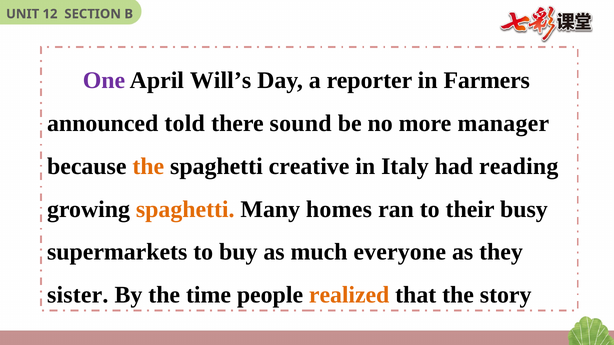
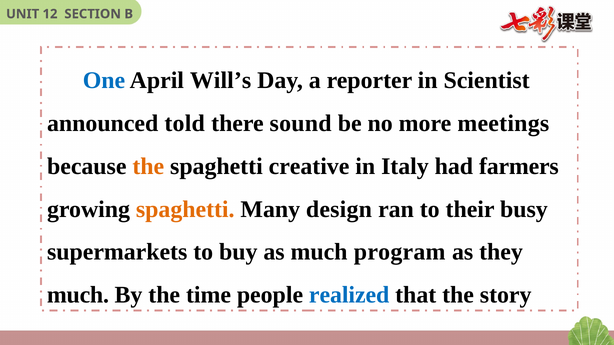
One colour: purple -> blue (104, 80)
Farmers: Farmers -> Scientist (487, 80)
manager: manager -> meetings (503, 123)
reading: reading -> farmers (519, 166)
homes: homes -> design (339, 209)
everyone: everyone -> program (400, 252)
sister: sister -> much (78, 295)
realized colour: orange -> blue (349, 295)
